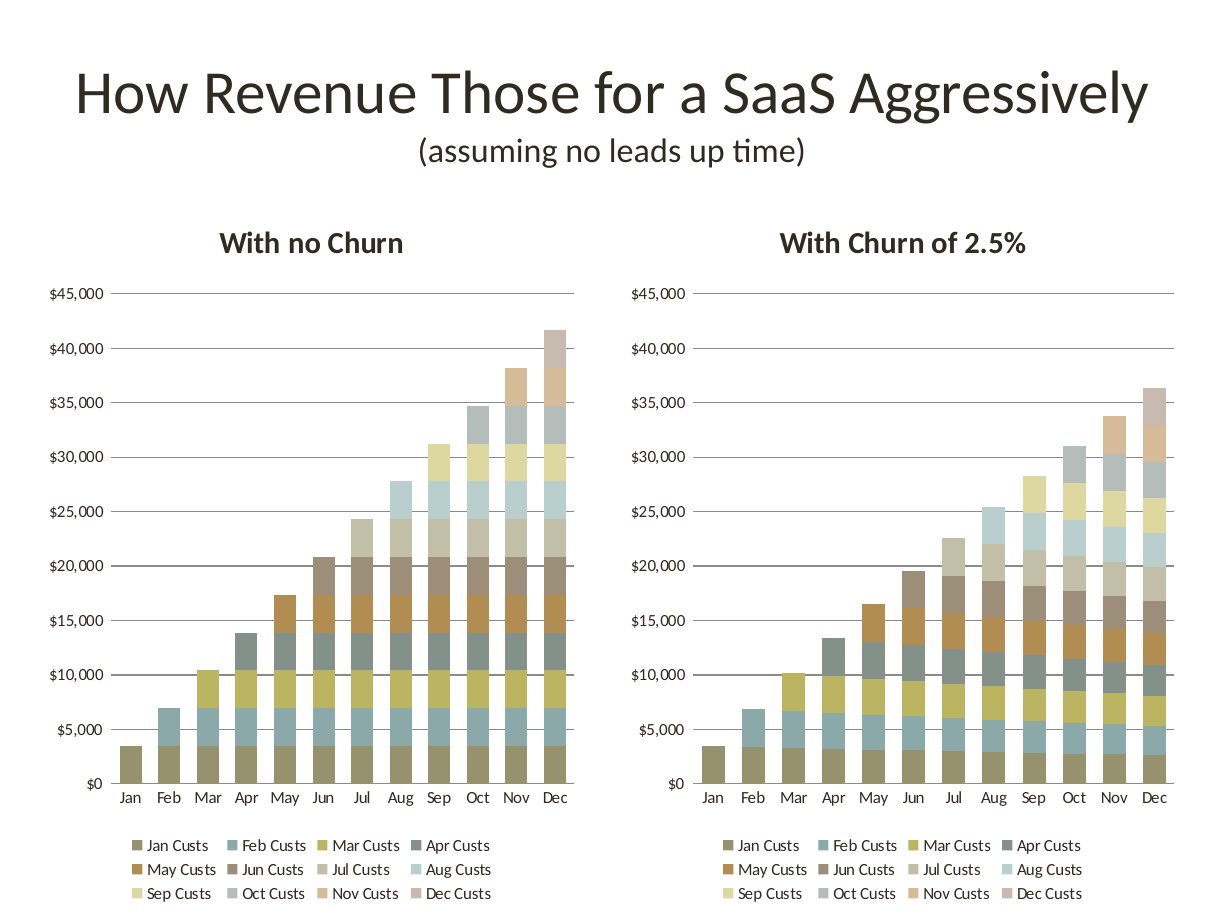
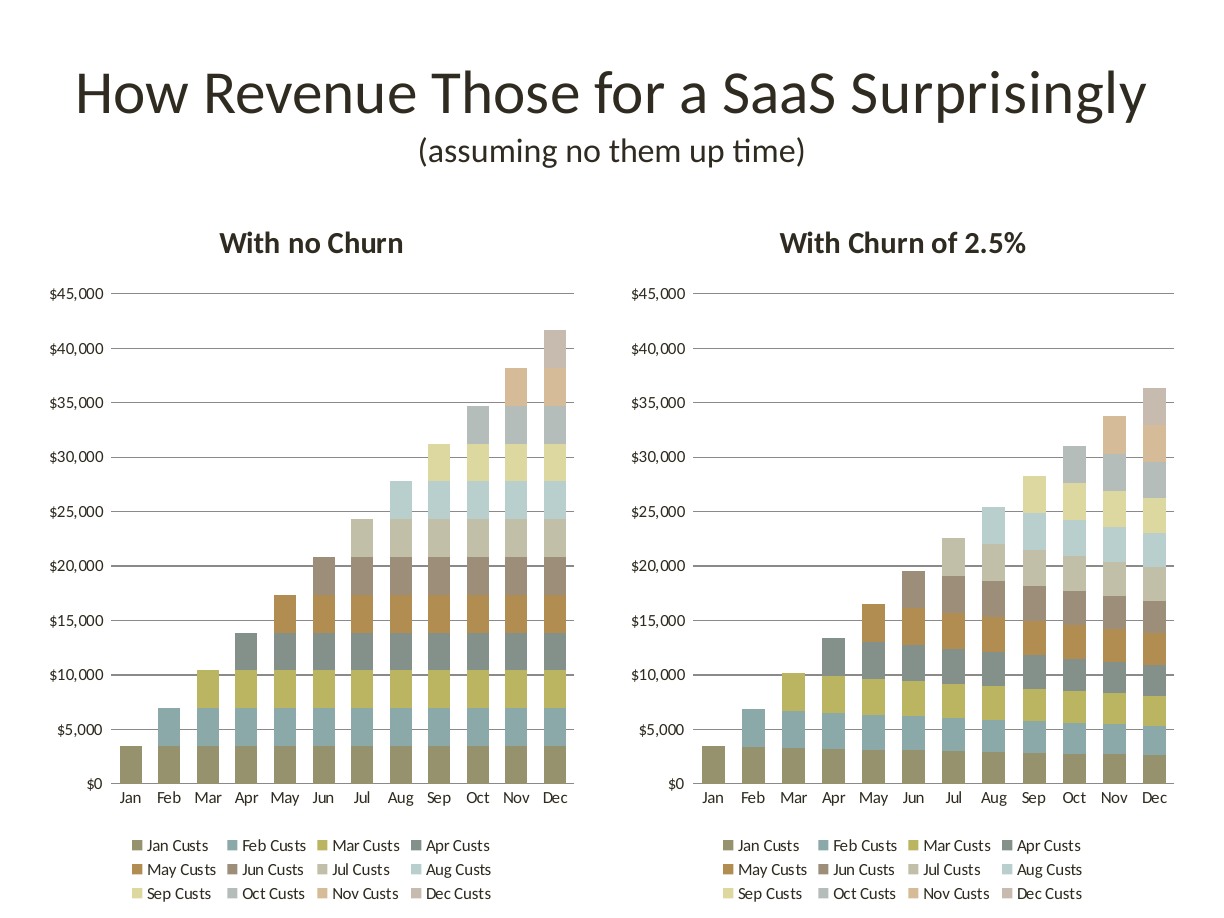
Aggressively: Aggressively -> Surprisingly (999, 93)
leads: leads -> them (645, 151)
